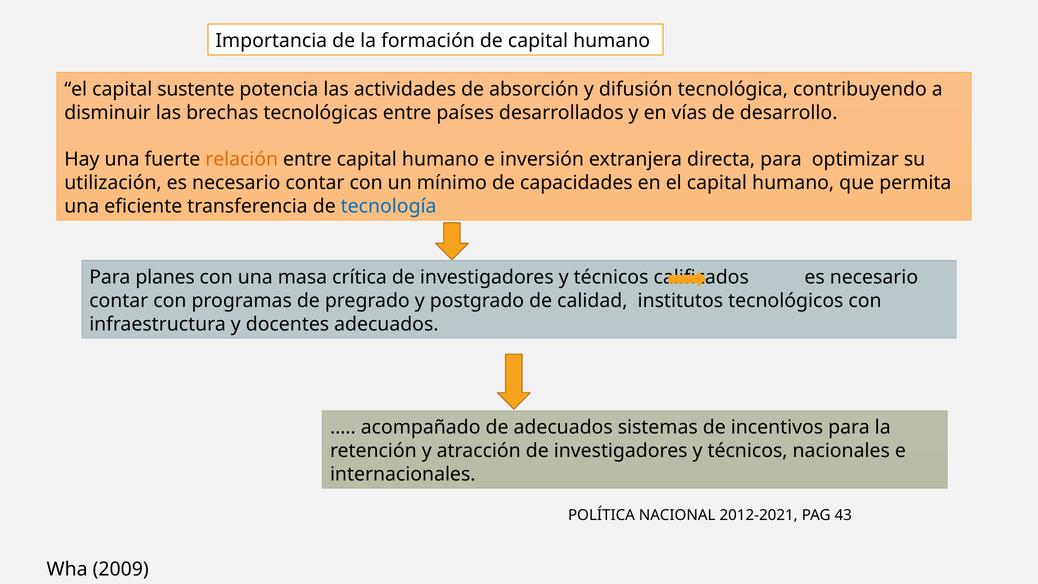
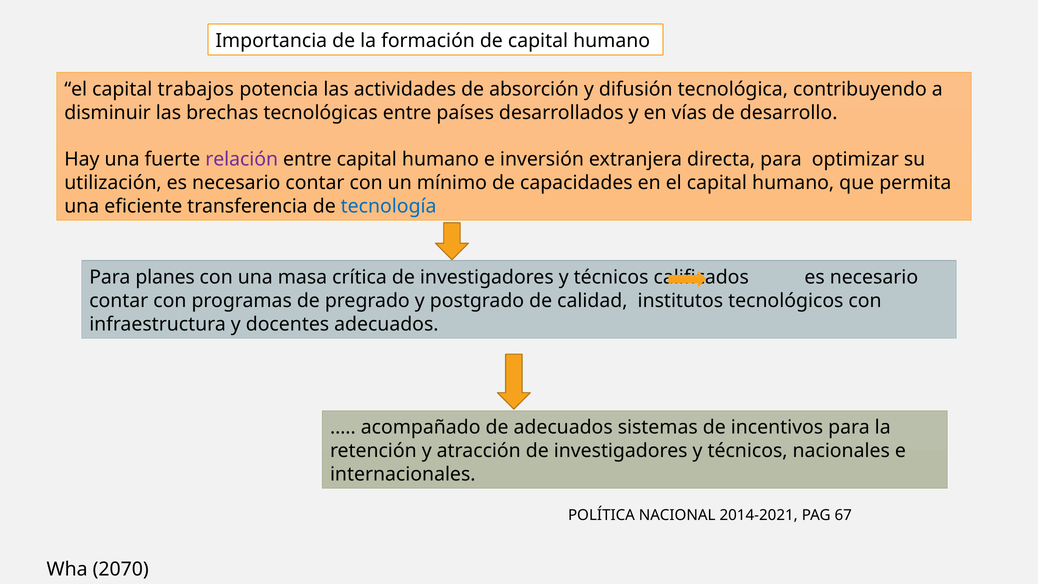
sustente: sustente -> trabajos (196, 89)
relación colour: orange -> purple (242, 159)
2012-2021: 2012-2021 -> 2014-2021 (759, 515)
43: 43 -> 67 (843, 515)
2009: 2009 -> 2070 (121, 569)
